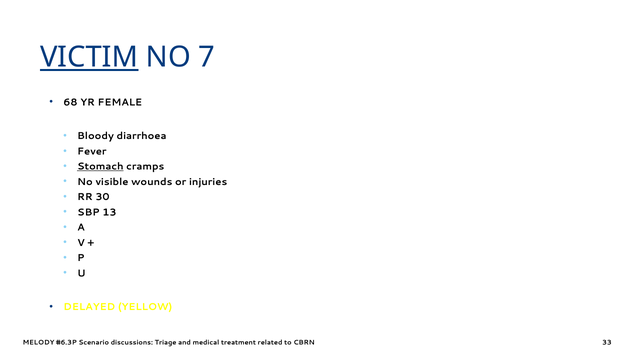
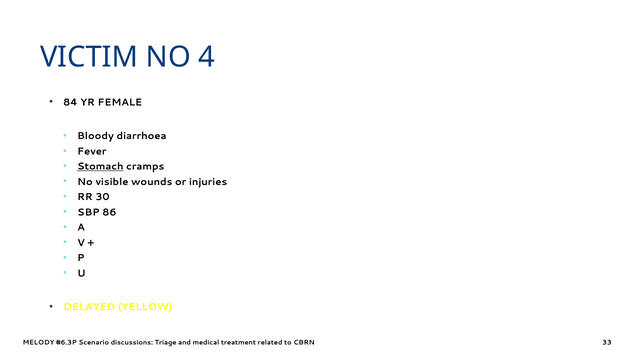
VICTIM underline: present -> none (89, 57)
7: 7 -> 4 (207, 57)
68: 68 -> 84 (70, 102)
13: 13 -> 86 (109, 212)
